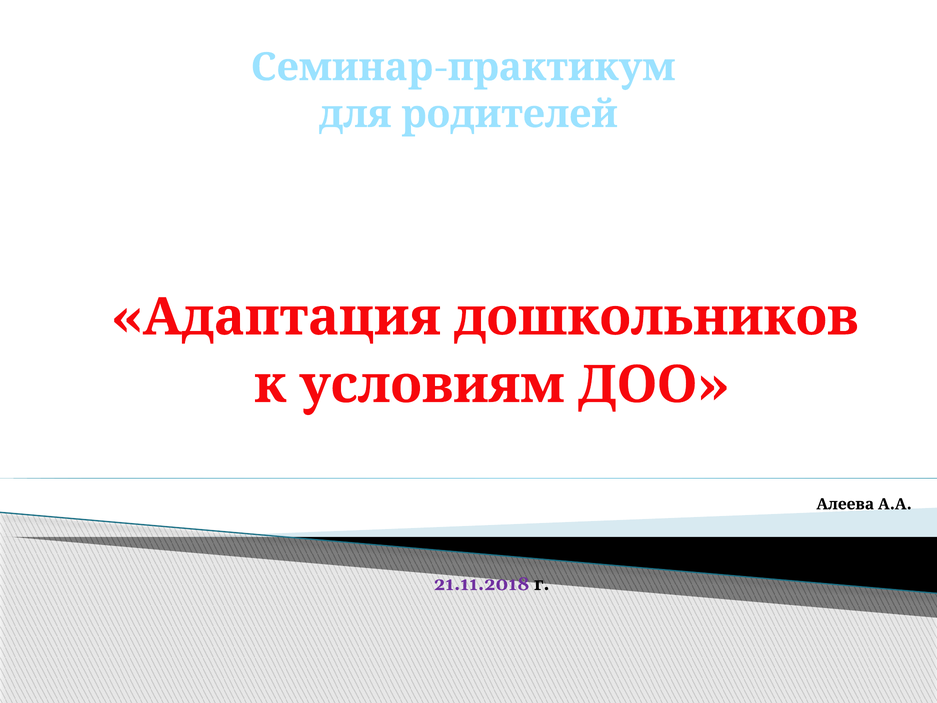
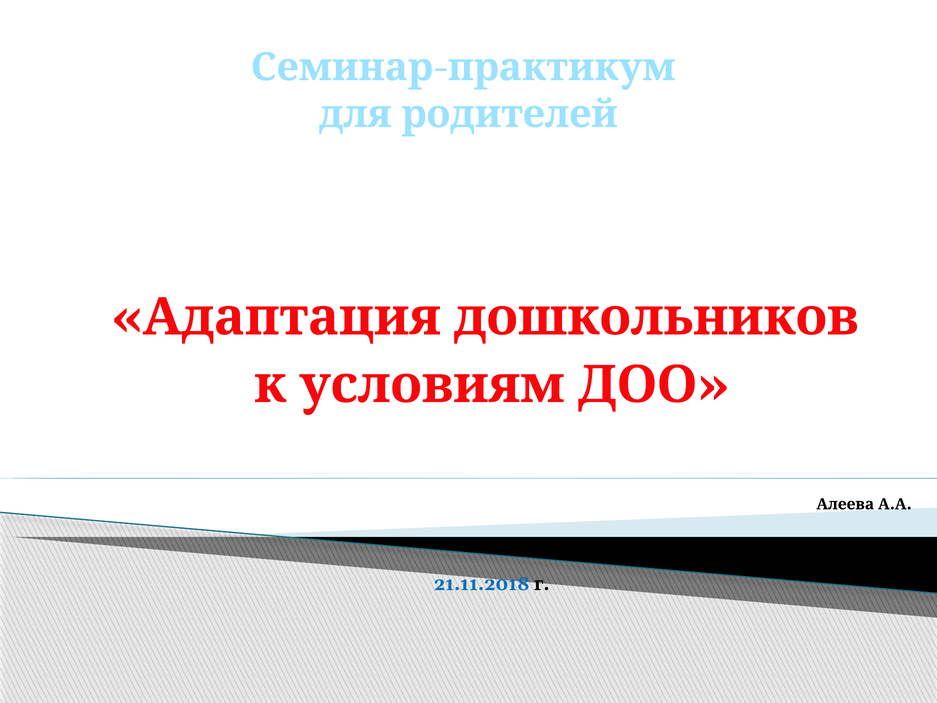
21.11.2018 colour: purple -> blue (482, 584)
